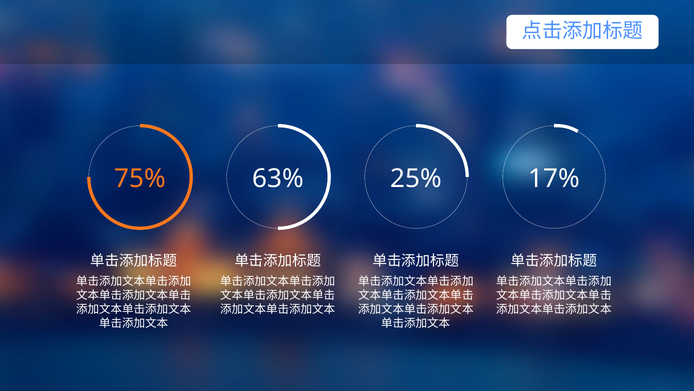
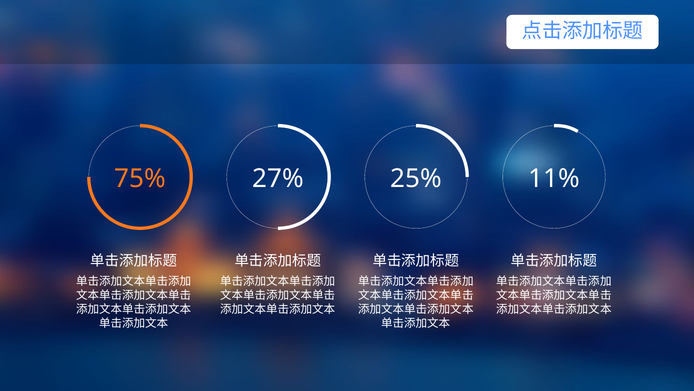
63%: 63% -> 27% (278, 179)
17%: 17% -> 11% (554, 179)
